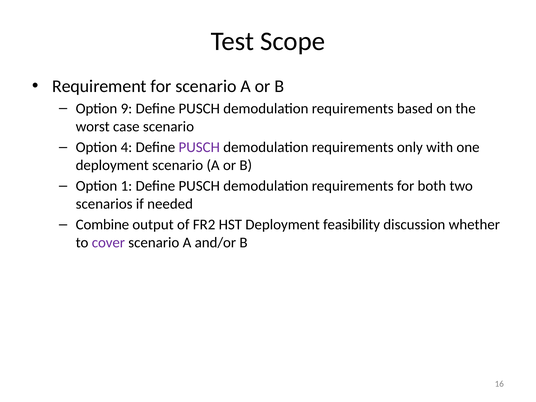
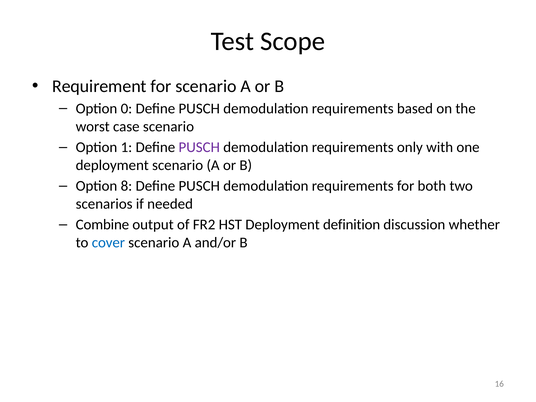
9: 9 -> 0 (126, 109)
4: 4 -> 1 (126, 147)
1: 1 -> 8 (126, 186)
feasibility: feasibility -> definition (352, 225)
cover colour: purple -> blue (108, 243)
